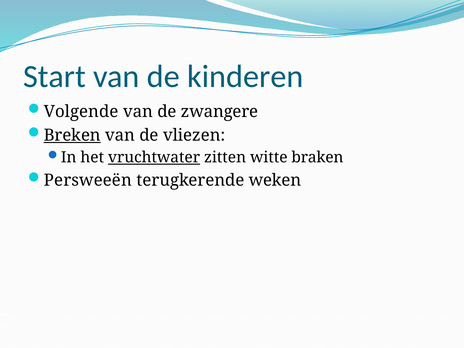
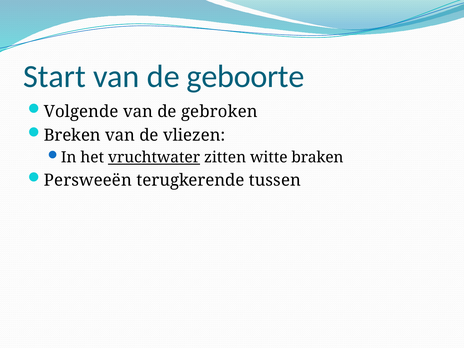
kinderen: kinderen -> geboorte (246, 77)
zwangere: zwangere -> gebroken (219, 112)
Breken underline: present -> none (72, 135)
weken: weken -> tussen (275, 180)
